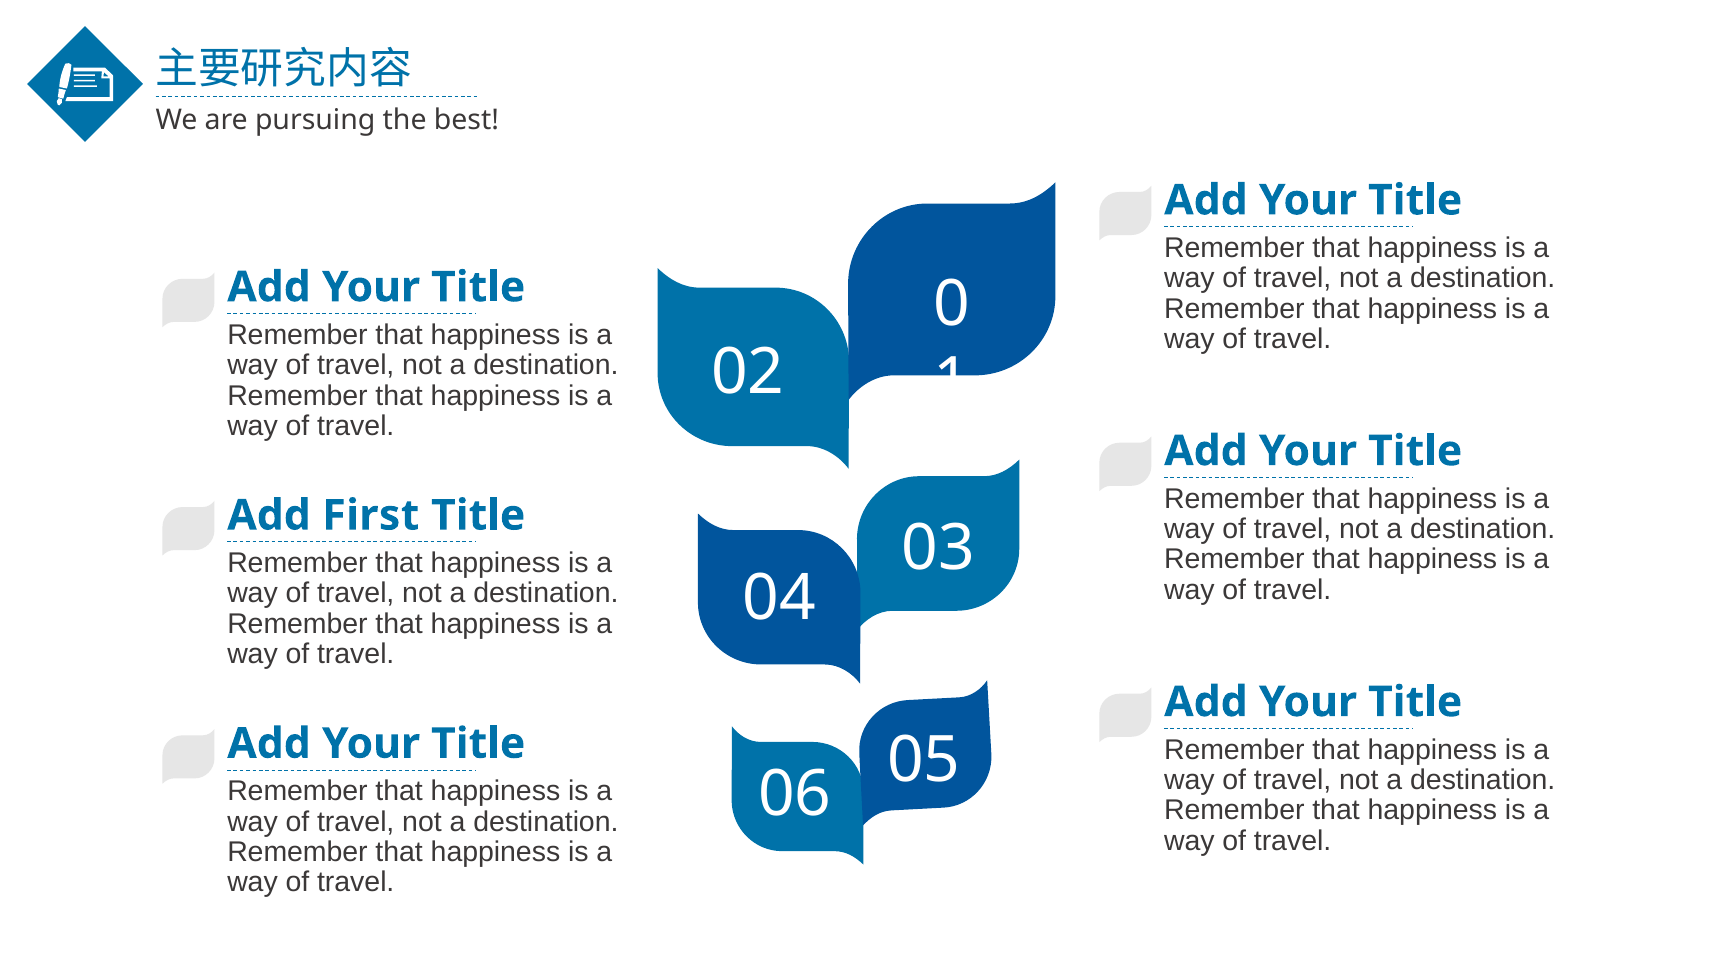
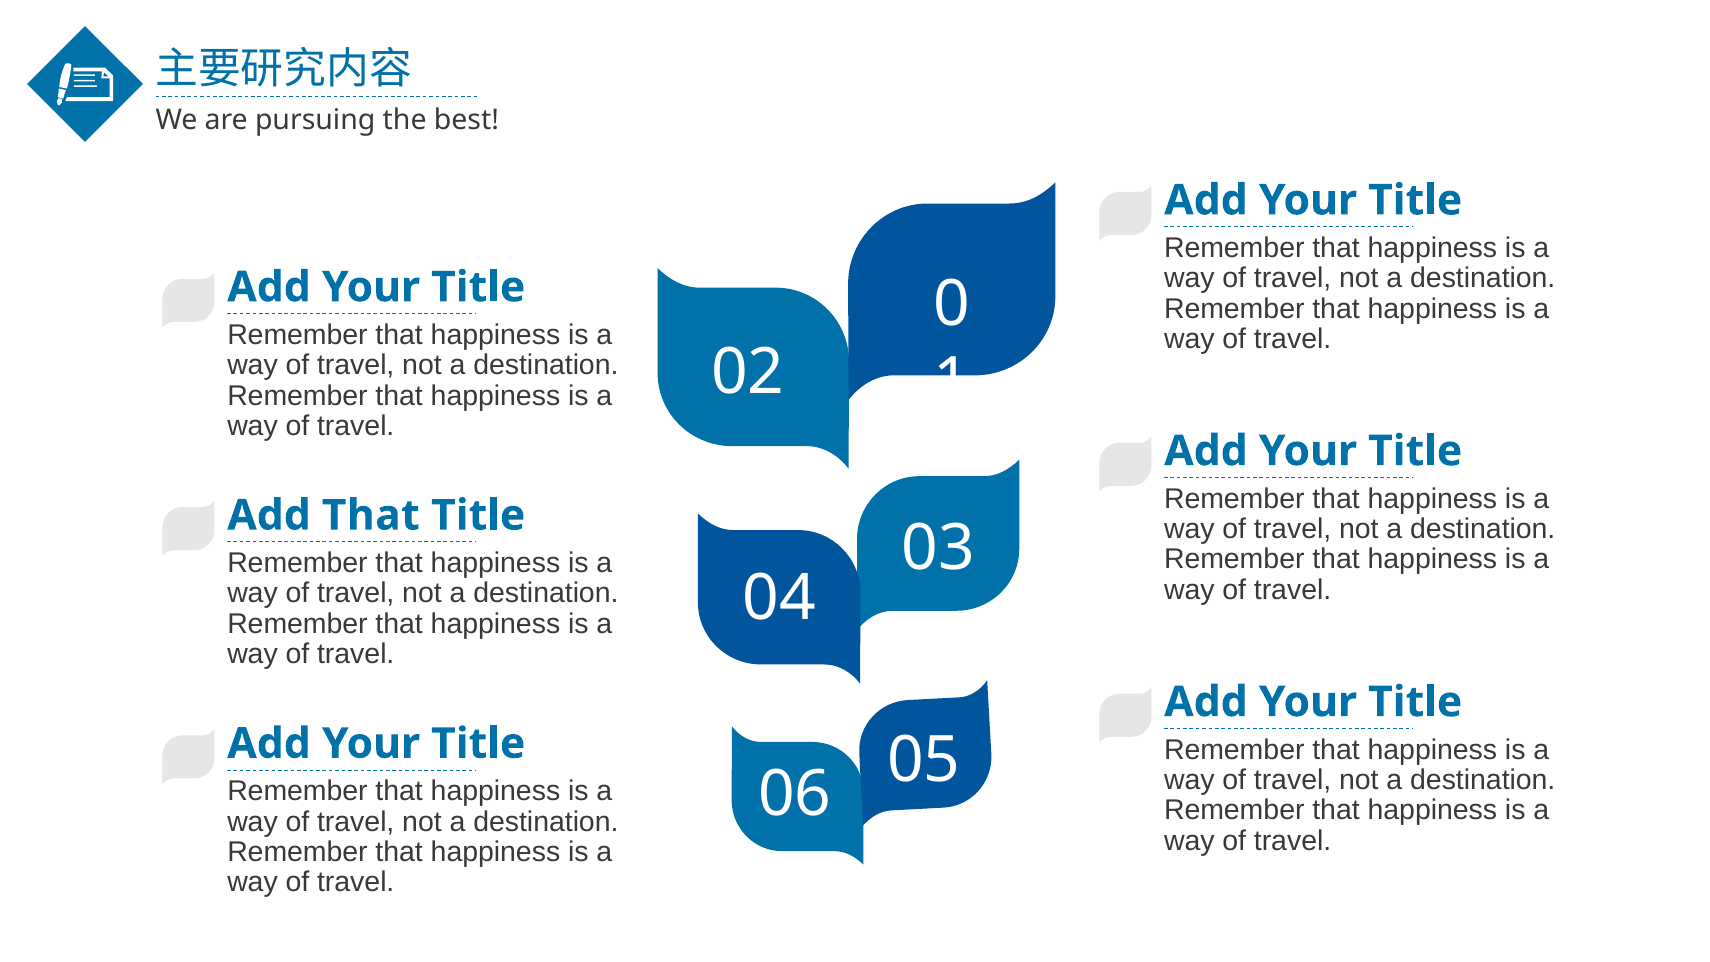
Add First: First -> That (371, 515)
